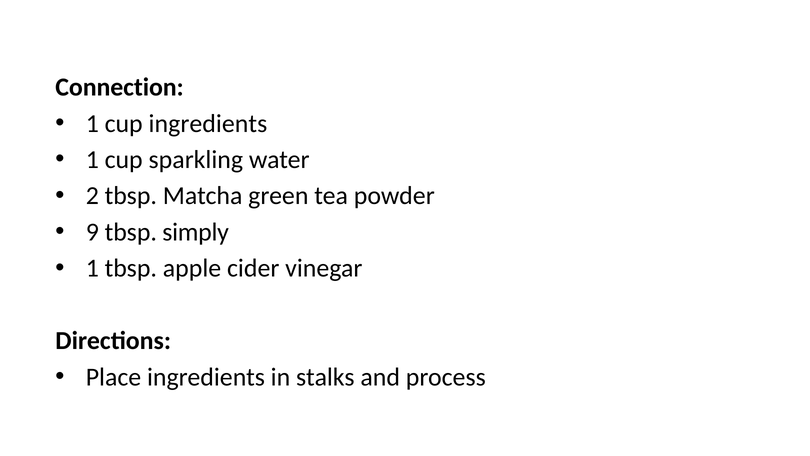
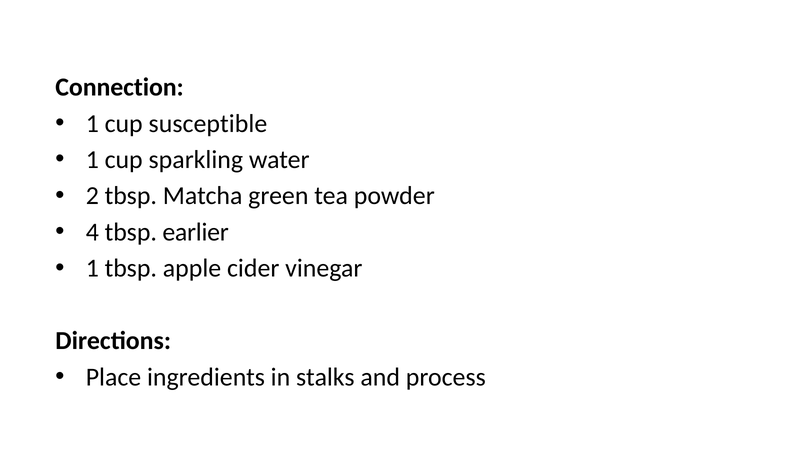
cup ingredients: ingredients -> susceptible (208, 123)
9: 9 -> 4 (92, 232)
simply: simply -> earlier (196, 232)
